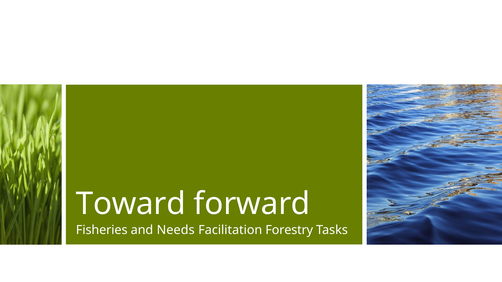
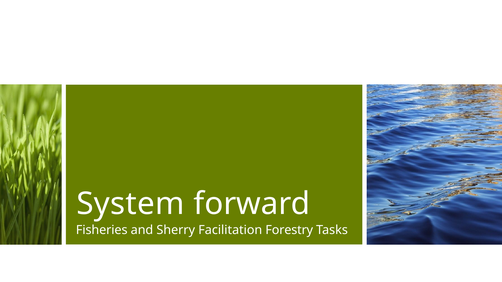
Toward: Toward -> System (131, 204)
Needs: Needs -> Sherry (176, 230)
